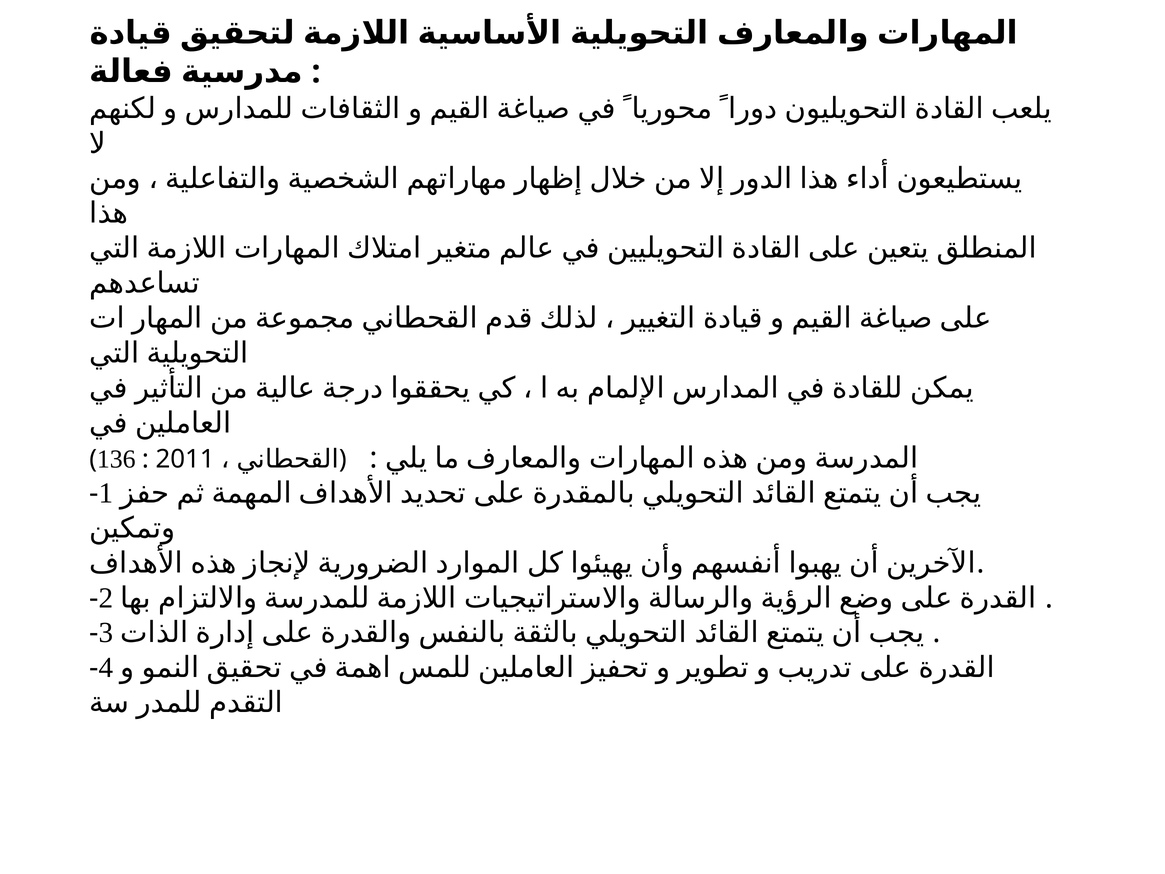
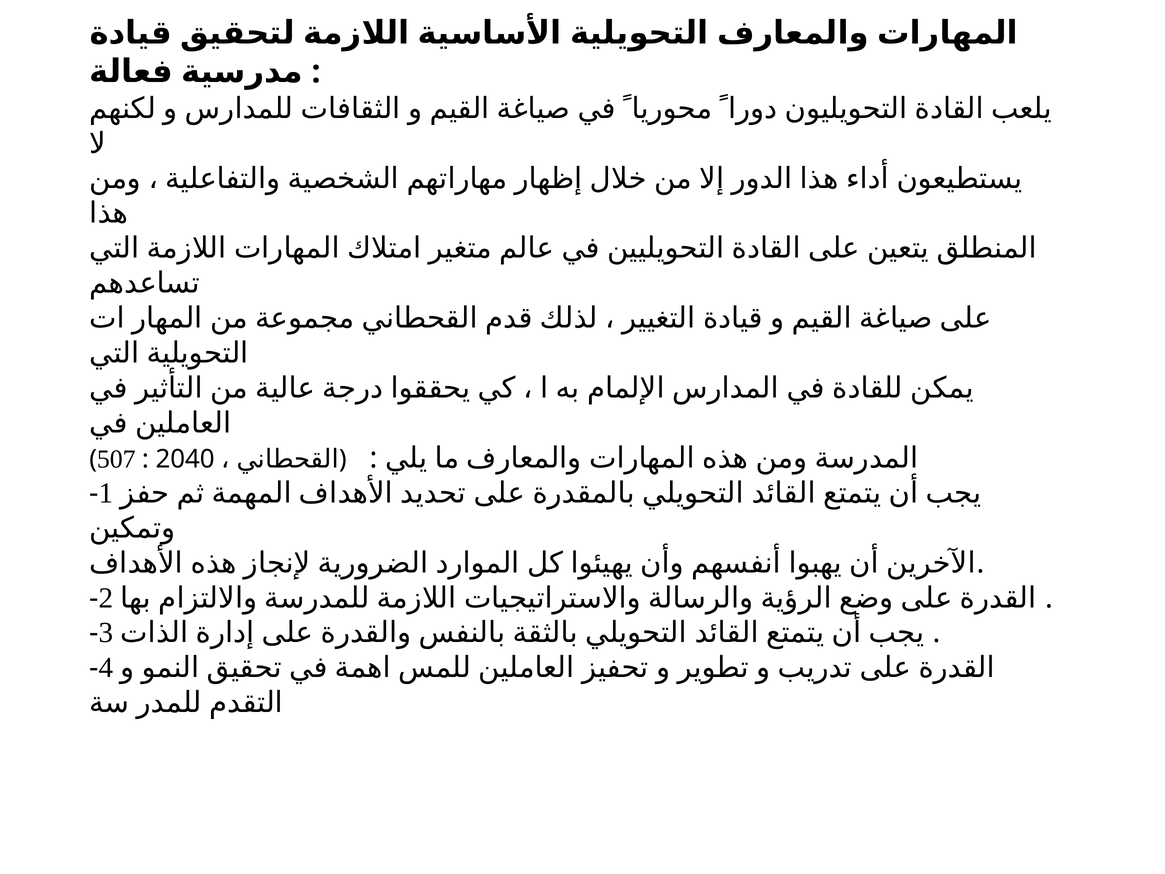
136: 136 -> 507 (116, 459)
2011: 2011 -> 2040 (185, 459)
